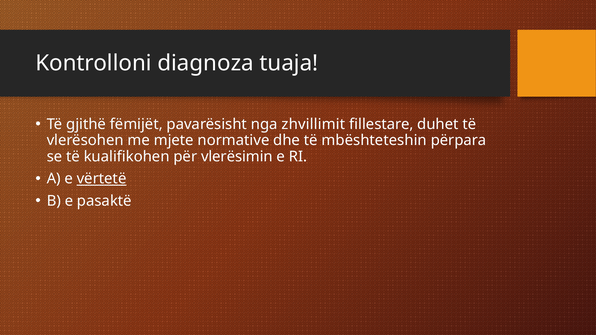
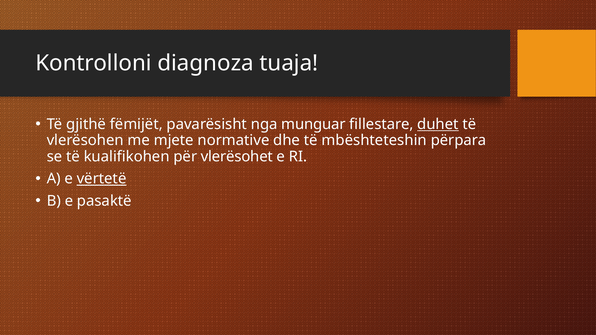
zhvillimit: zhvillimit -> munguar (314, 124)
duhet underline: none -> present (438, 124)
vlerësimin: vlerësimin -> vlerësohet (237, 157)
